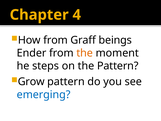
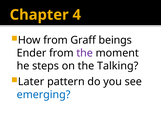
the colour: orange -> purple (85, 53)
the Pattern: Pattern -> Talking (118, 66)
Grow: Grow -> Later (31, 82)
